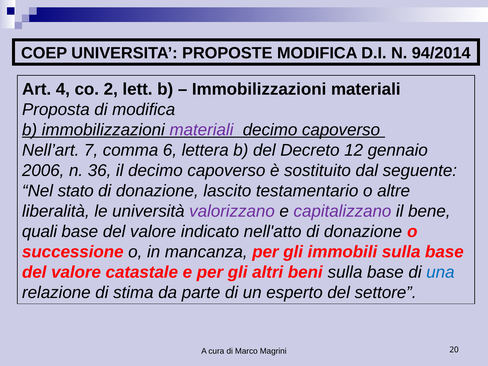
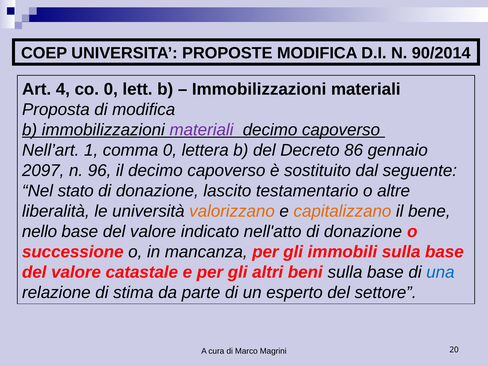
94/2014: 94/2014 -> 90/2014 (441, 53)
co 2: 2 -> 0 (111, 89)
7: 7 -> 1 (91, 150)
comma 6: 6 -> 0 (170, 150)
12: 12 -> 86 (354, 150)
2006: 2006 -> 2097 (43, 170)
36: 36 -> 96 (100, 170)
valorizzano colour: purple -> orange (232, 211)
capitalizzano colour: purple -> orange (342, 211)
quali: quali -> nello (40, 231)
